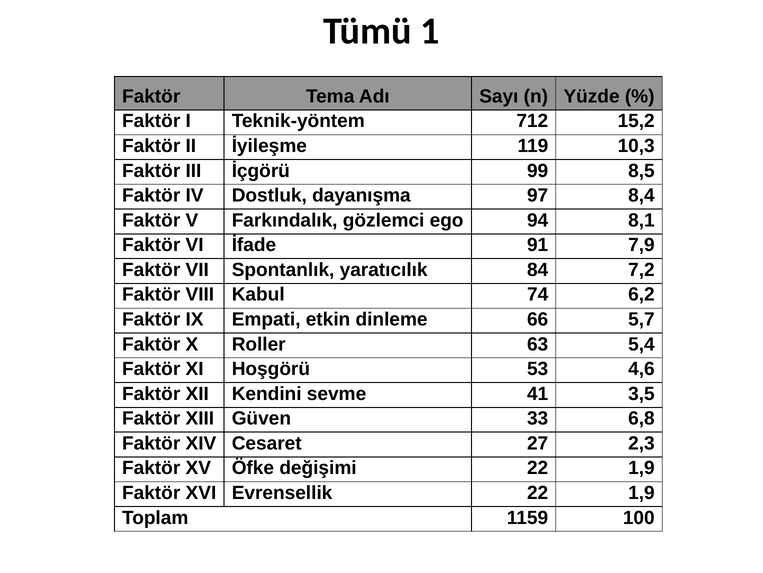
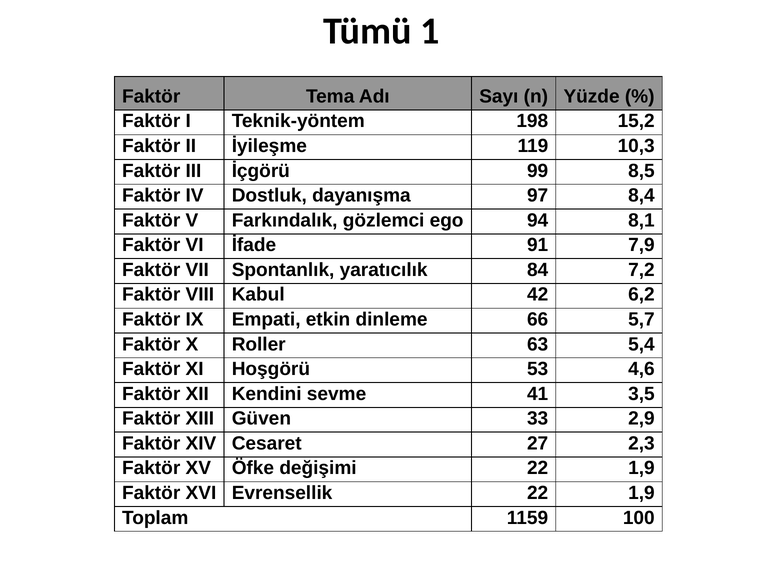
712: 712 -> 198 (532, 121)
74: 74 -> 42 (538, 294)
6,8: 6,8 -> 2,9 (641, 418)
